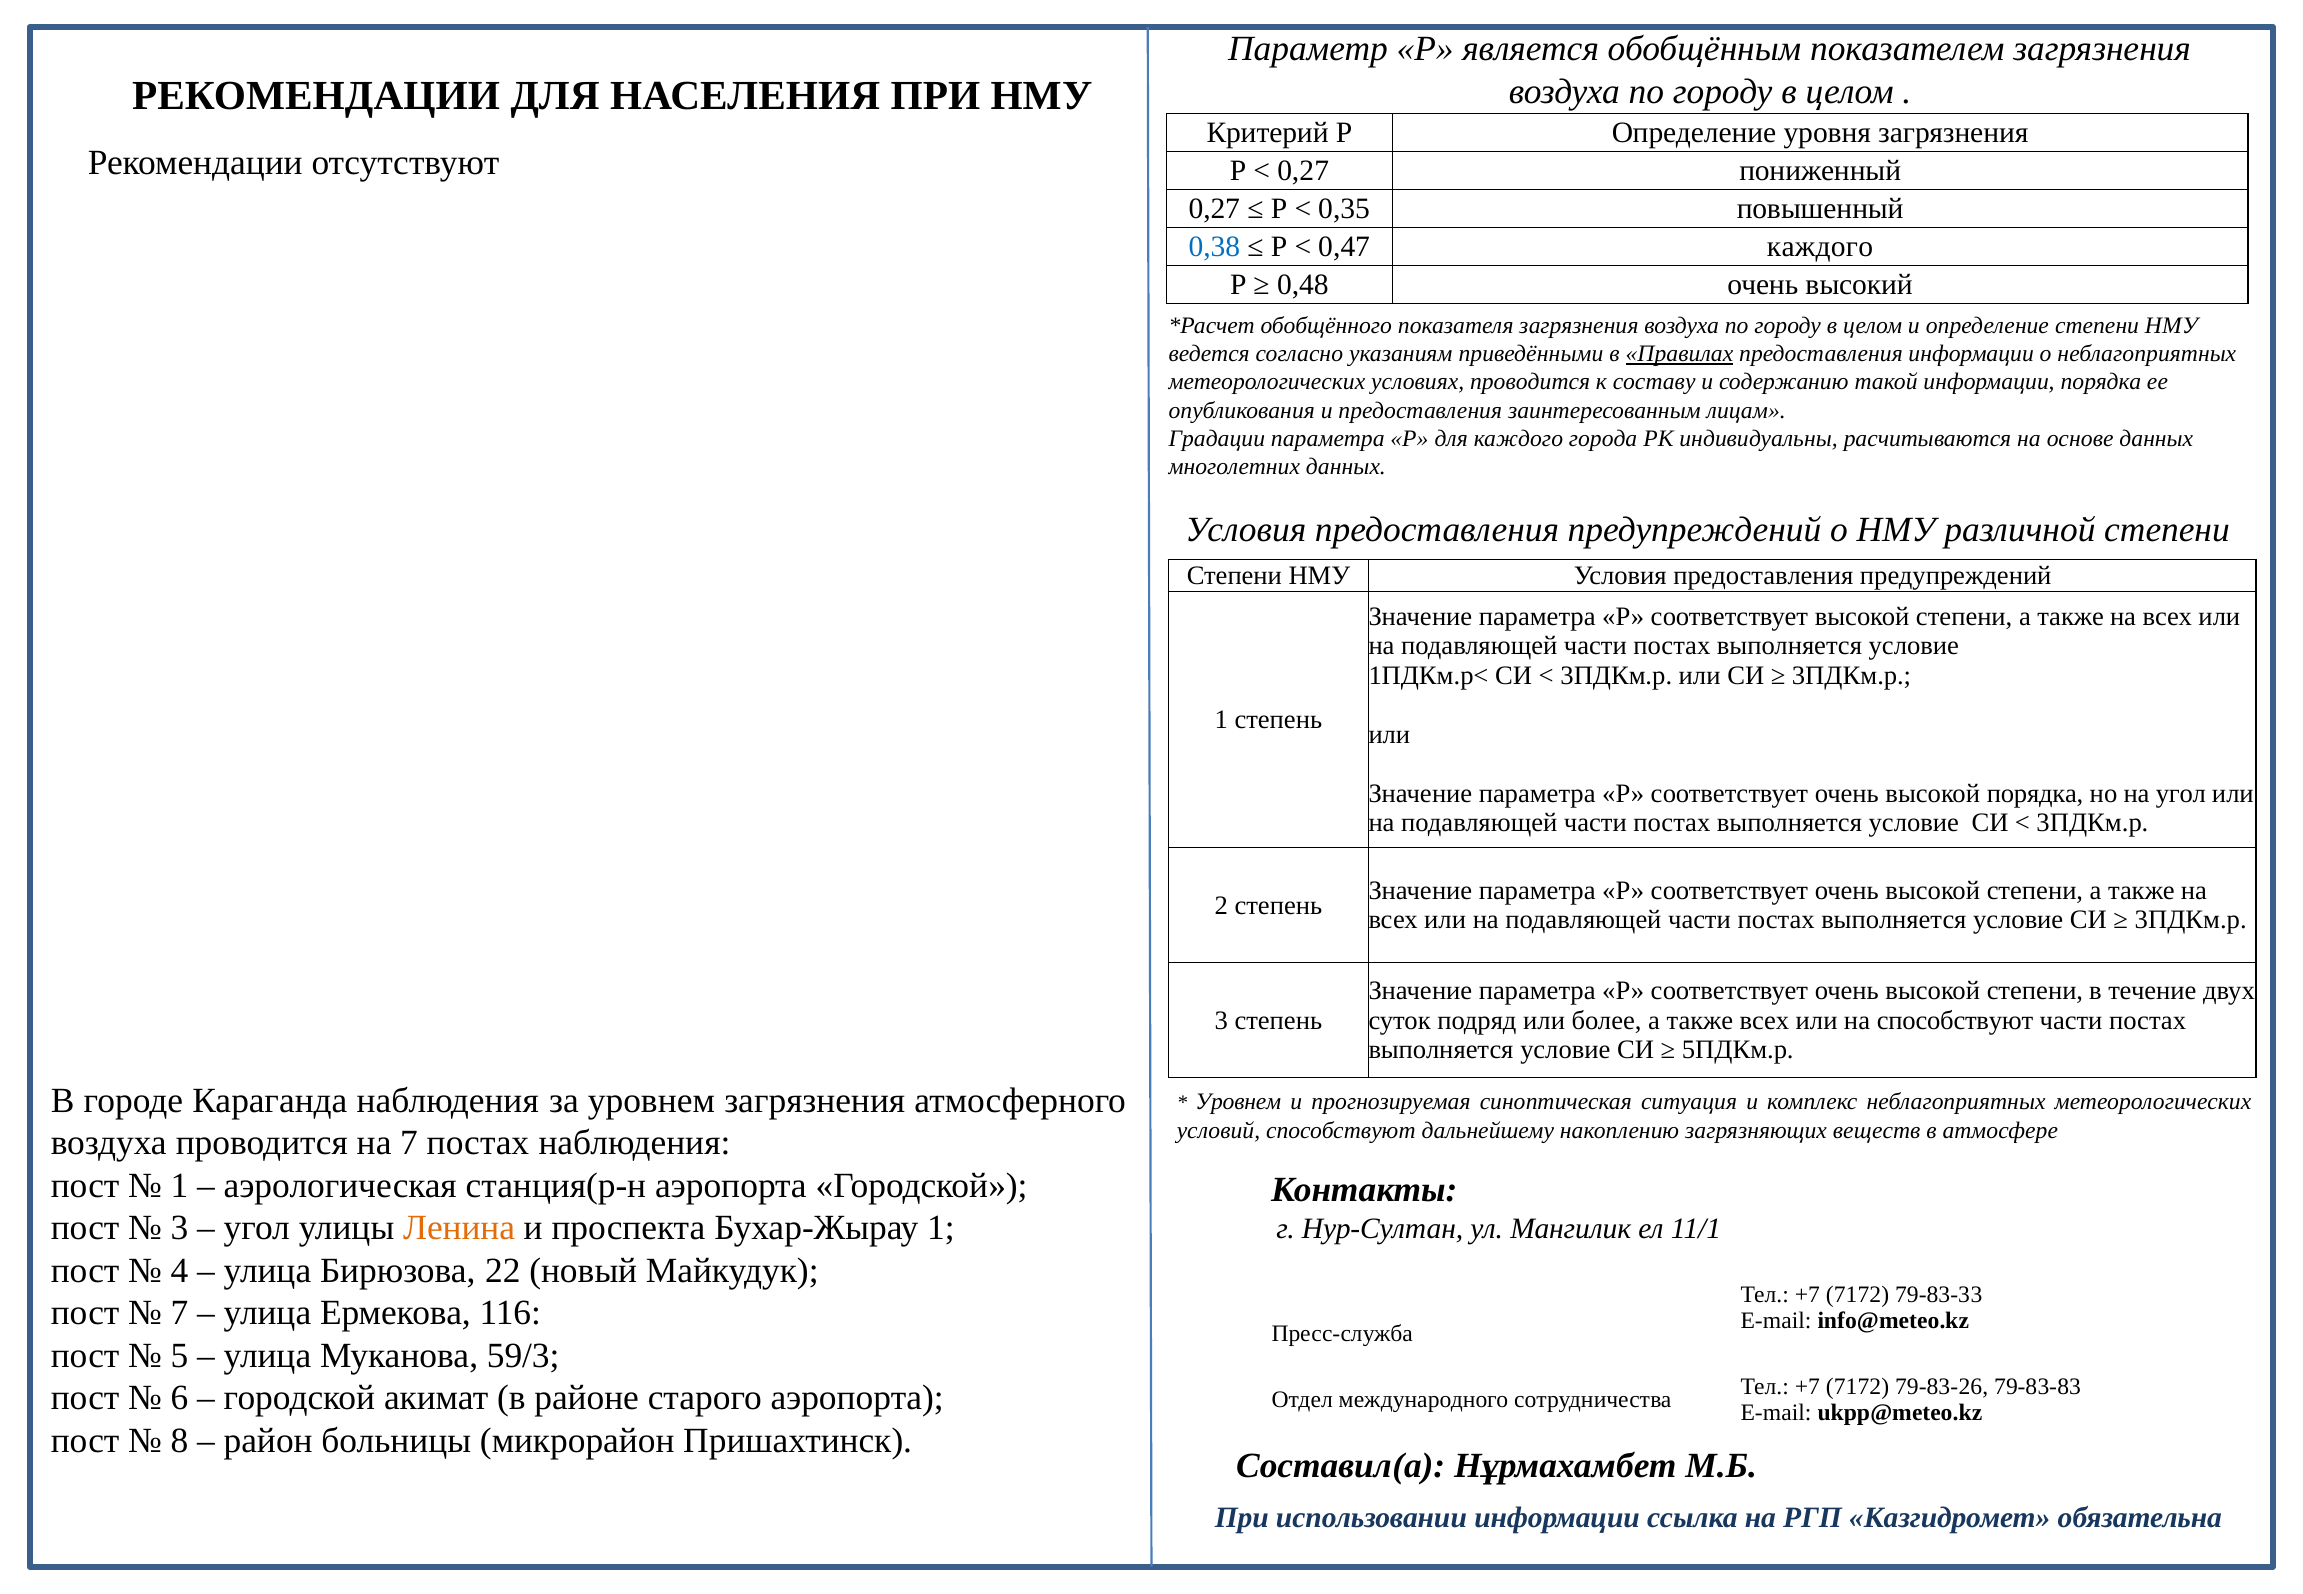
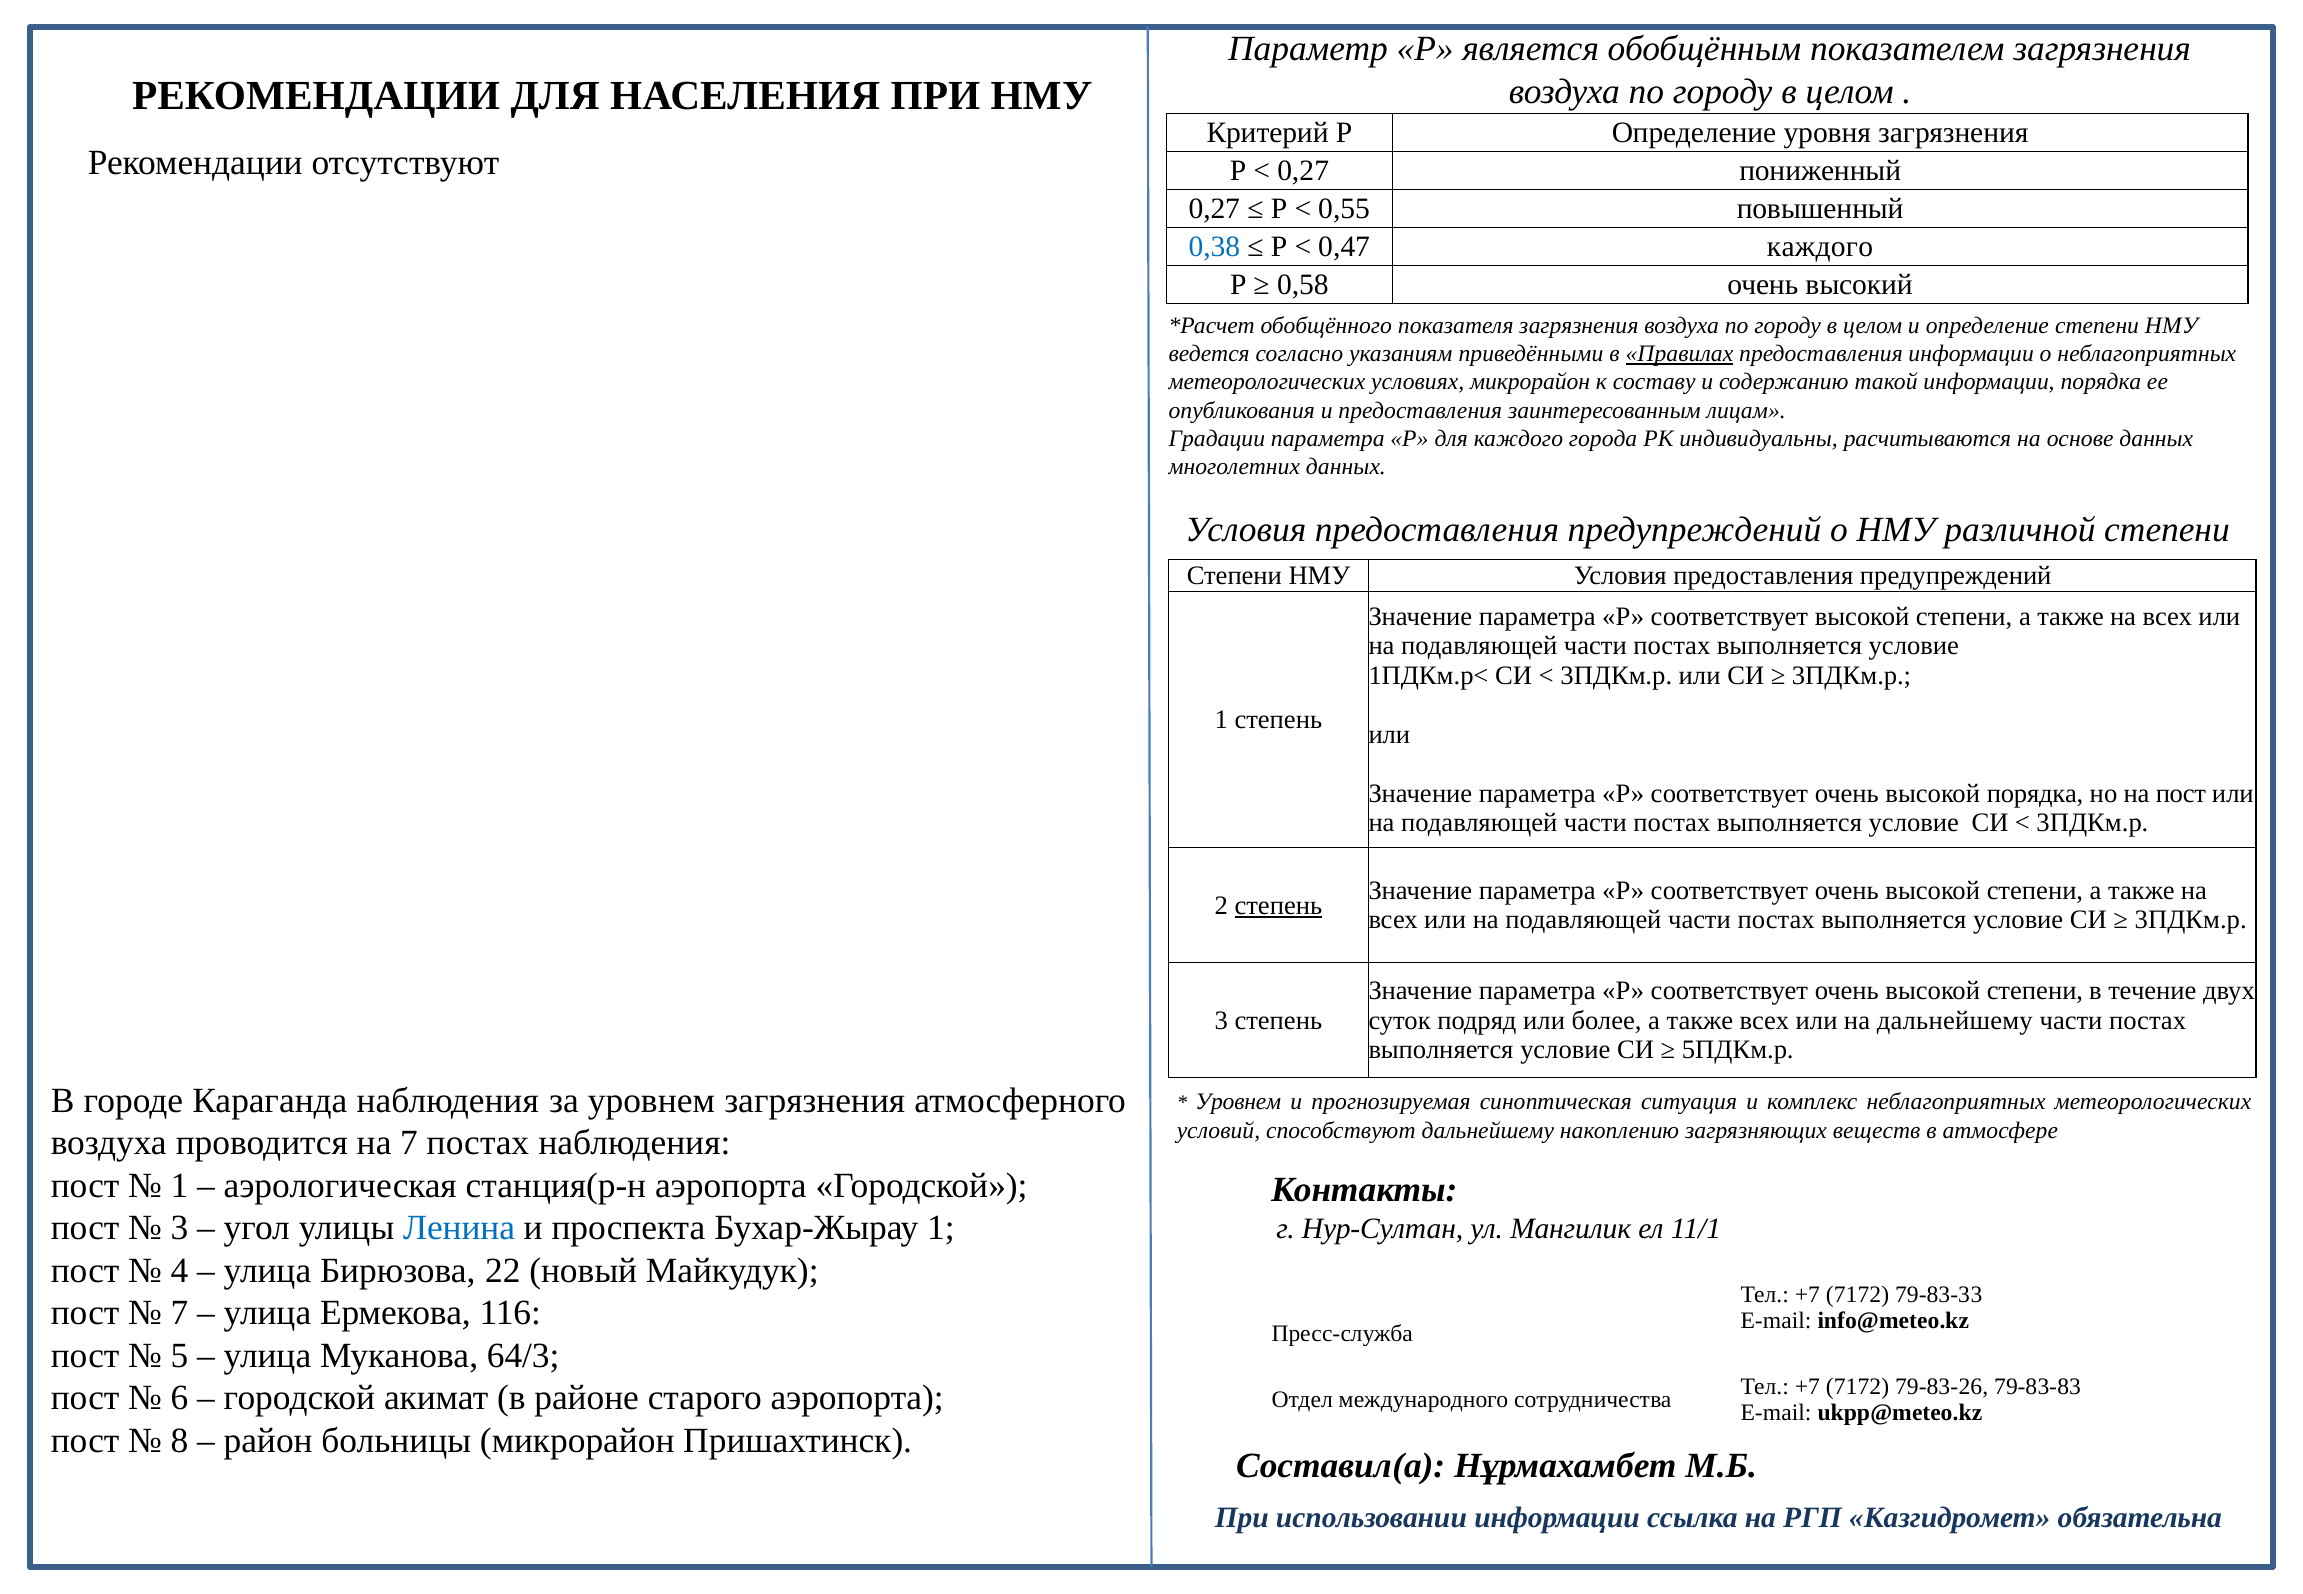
0,35: 0,35 -> 0,55 (1344, 208)
0,48: 0,48 -> 0,58 (1303, 284)
условиях проводится: проводится -> микрорайон (1530, 382)
на угол: угол -> пост (2181, 794)
степень underline: none -> present (1278, 905)
на способствуют: способствуют -> дальнейшему (1955, 1021)
Ленина colour: orange -> blue (459, 1228)
59/3: 59/3 -> 64/3 (523, 1356)
